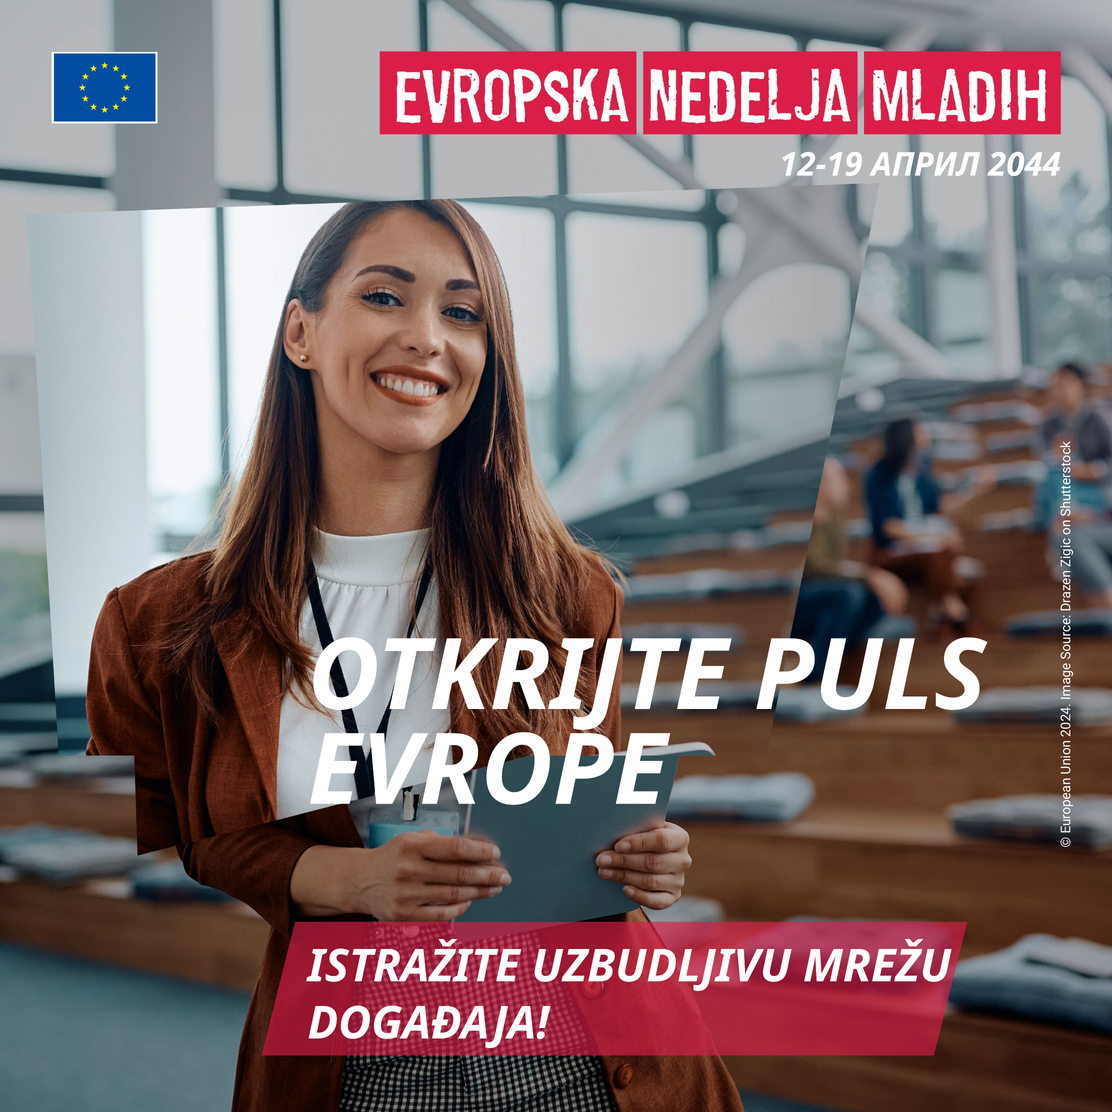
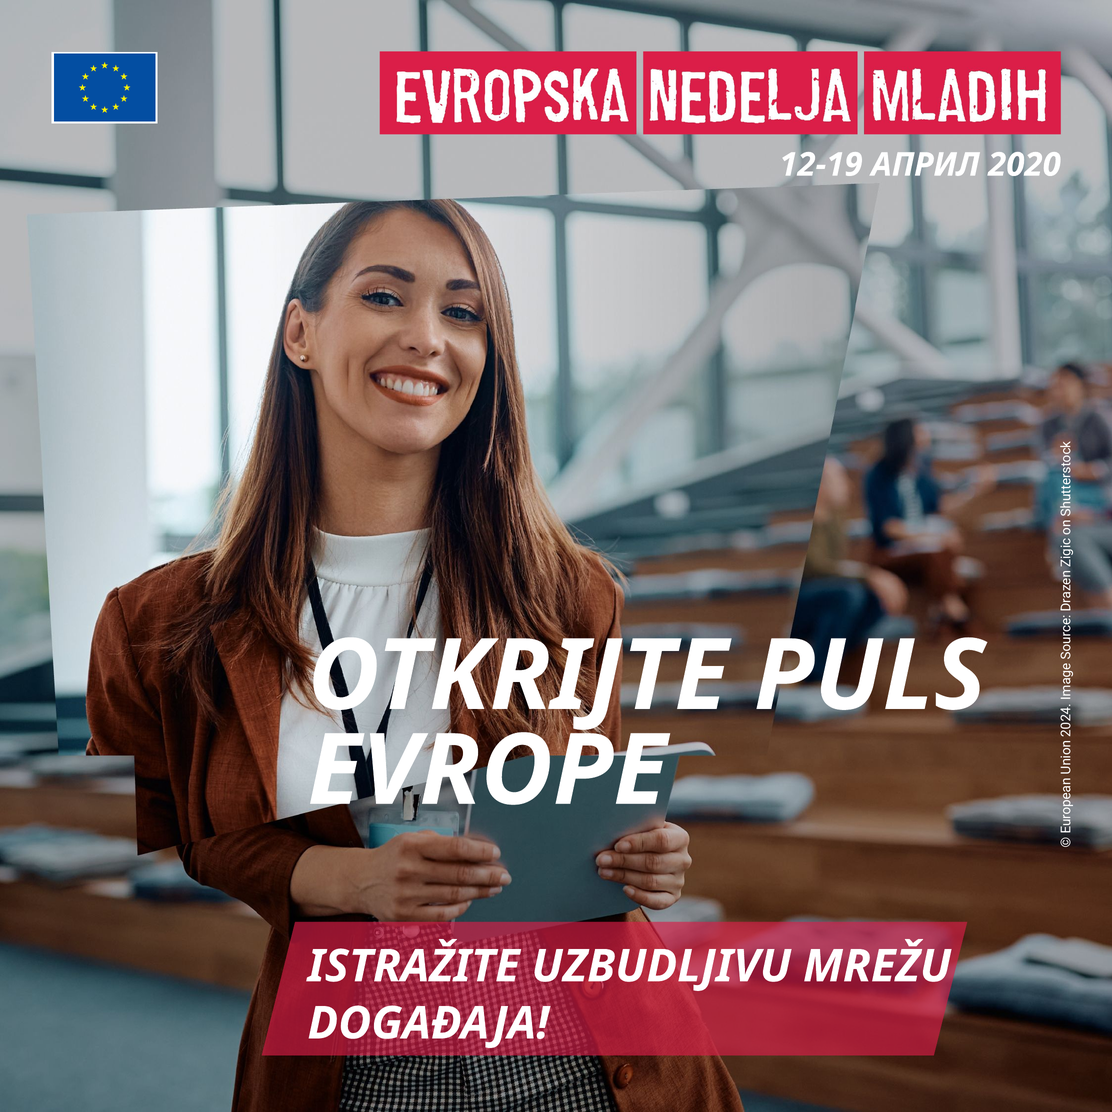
2044: 2044 -> 2020 (1024, 165)
